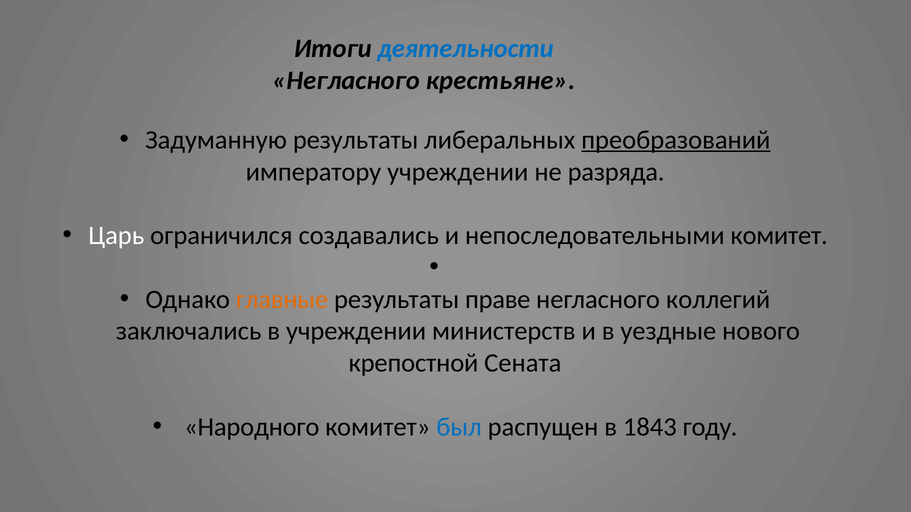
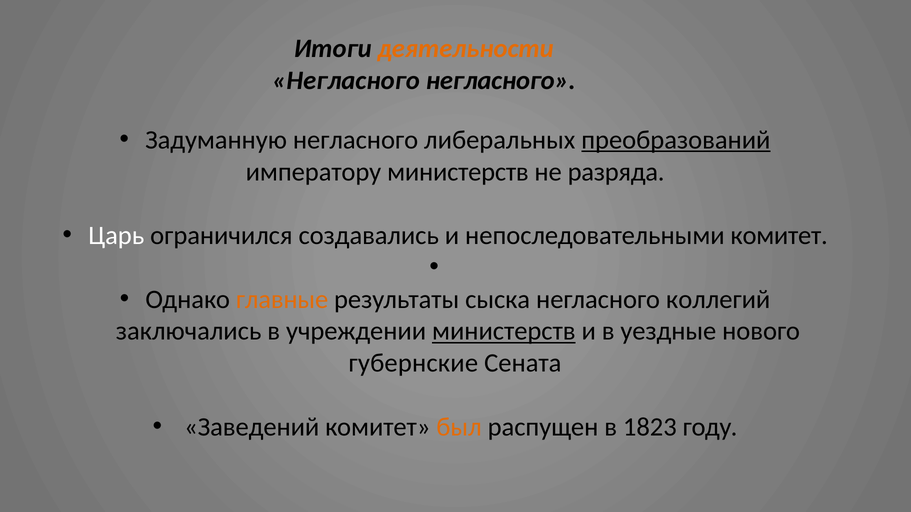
деятельности colour: blue -> orange (466, 48)
Негласного крестьяне: крестьяне -> негласного (501, 80)
Задуманную результаты: результаты -> негласного (356, 140)
императору учреждении: учреждении -> министерств (458, 172)
праве: праве -> сыска (498, 300)
министерств underline: none -> present (504, 332)
крепостной: крепостной -> губернские (413, 363)
Народного: Народного -> Заведений (252, 427)
был colour: blue -> orange (459, 427)
1843: 1843 -> 1823 (650, 427)
